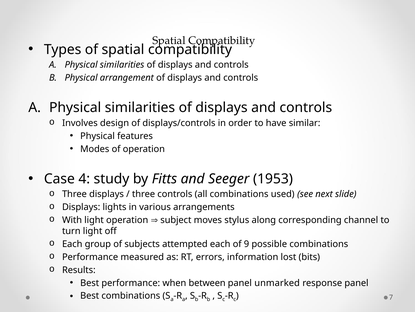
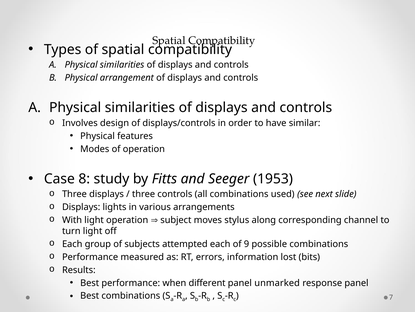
4: 4 -> 8 (84, 178)
between: between -> different (207, 282)
